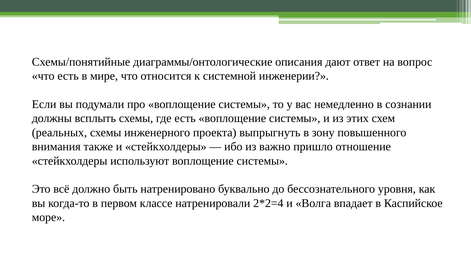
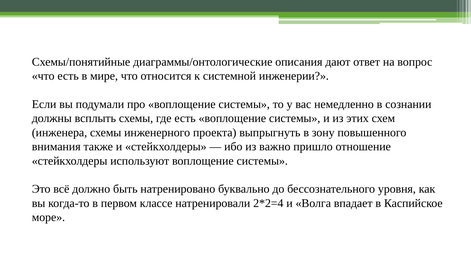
реальных: реальных -> инженера (59, 133)
